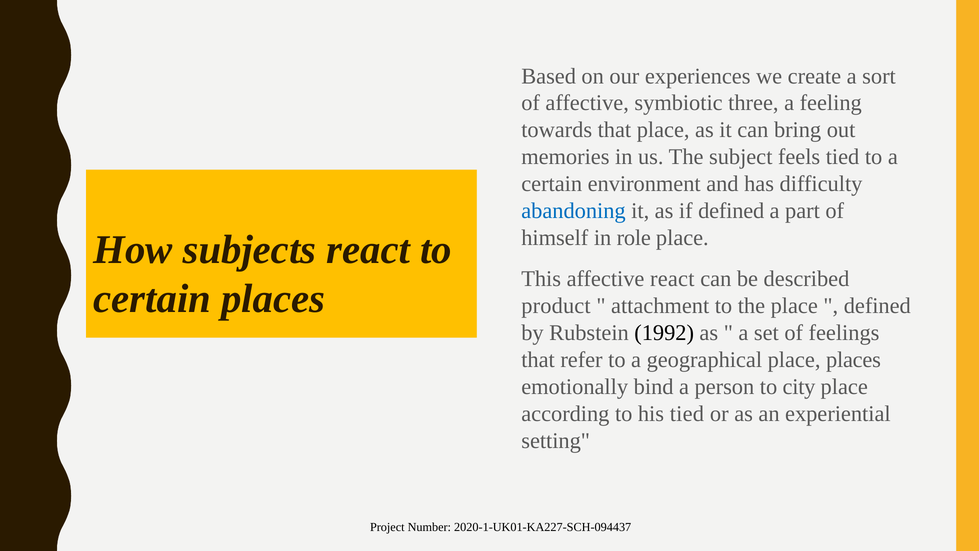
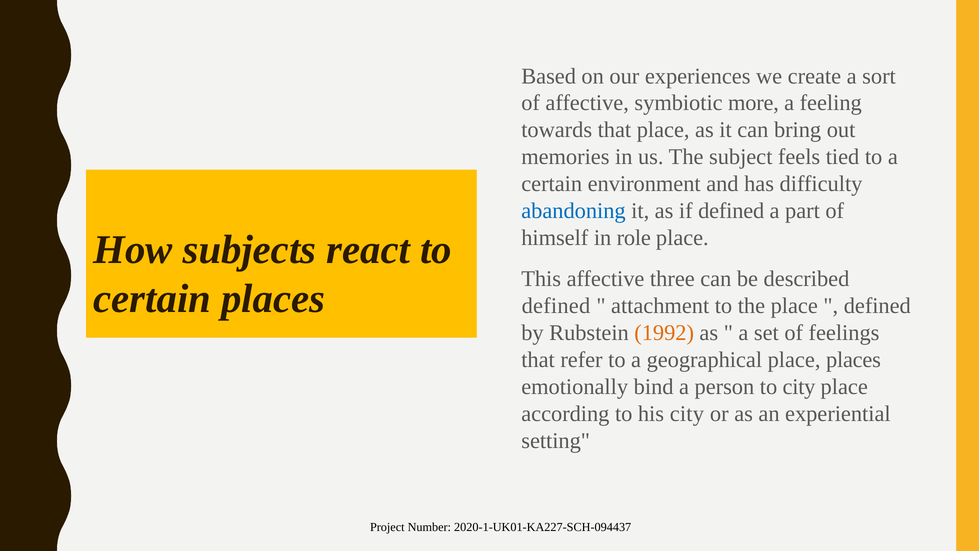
three: three -> more (753, 103)
affective react: react -> three (672, 279)
product: product -> defined (556, 306)
1992 colour: black -> orange (664, 333)
his tied: tied -> city (687, 413)
